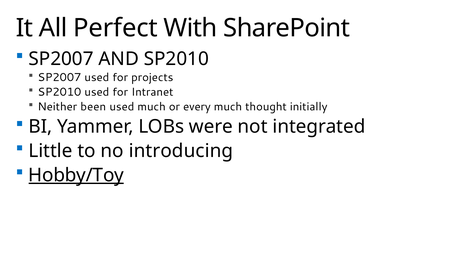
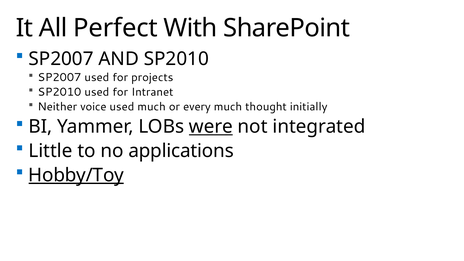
been: been -> voice (93, 107)
were underline: none -> present (211, 127)
introducing: introducing -> applications (181, 151)
